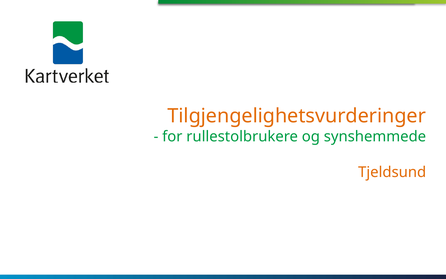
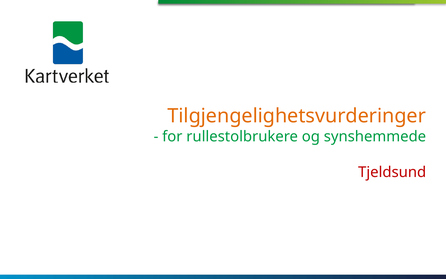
Tjeldsund colour: orange -> red (392, 172)
